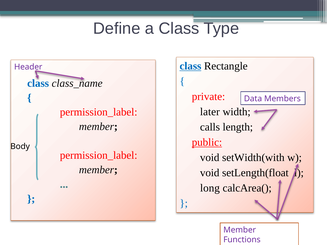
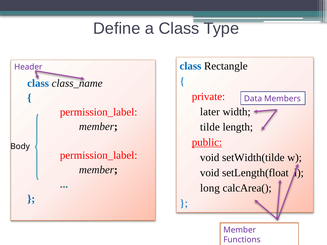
class underline: present -> none (190, 66)
calls: calls -> tilde (210, 127)
setWidth(with: setWidth(with -> setWidth(tilde (253, 158)
